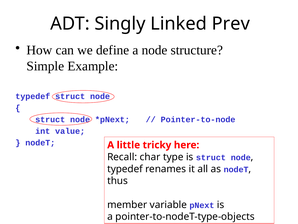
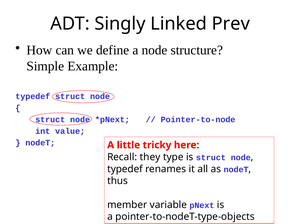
char: char -> they (150, 157)
